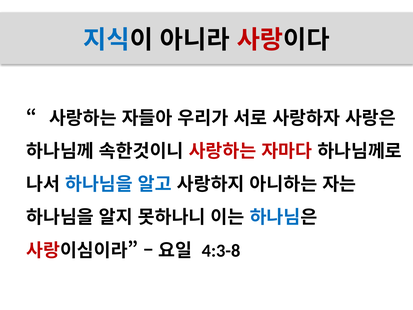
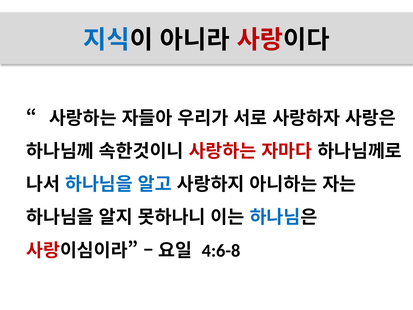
4:3-8: 4:3-8 -> 4:6-8 (221, 250)
